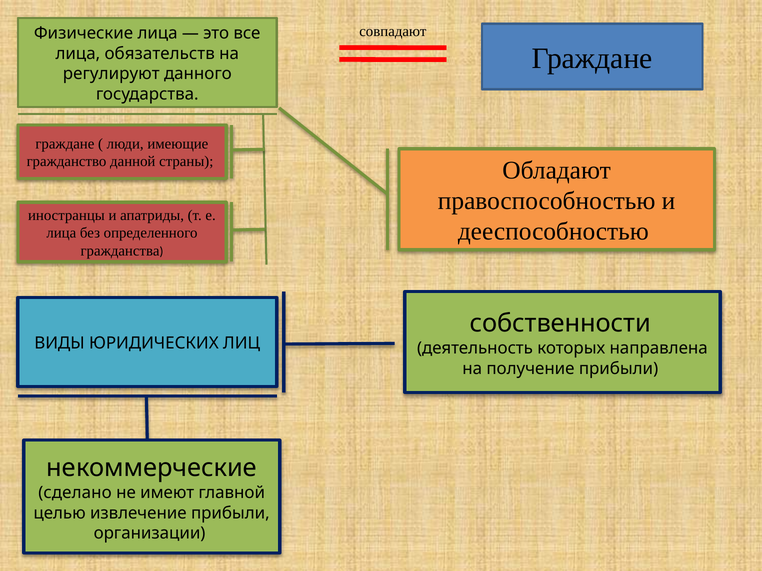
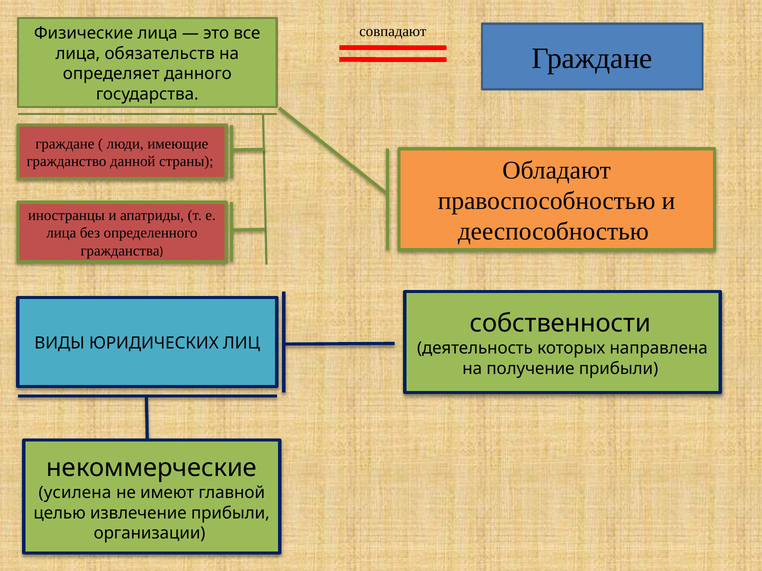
регулируют: регулируют -> определяет (111, 74)
сделано: сделано -> усилена (75, 493)
